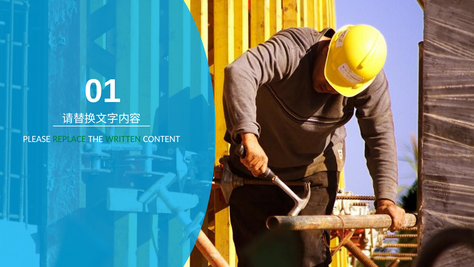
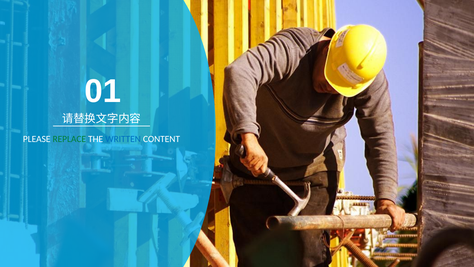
WRITTEN colour: green -> blue (123, 139)
